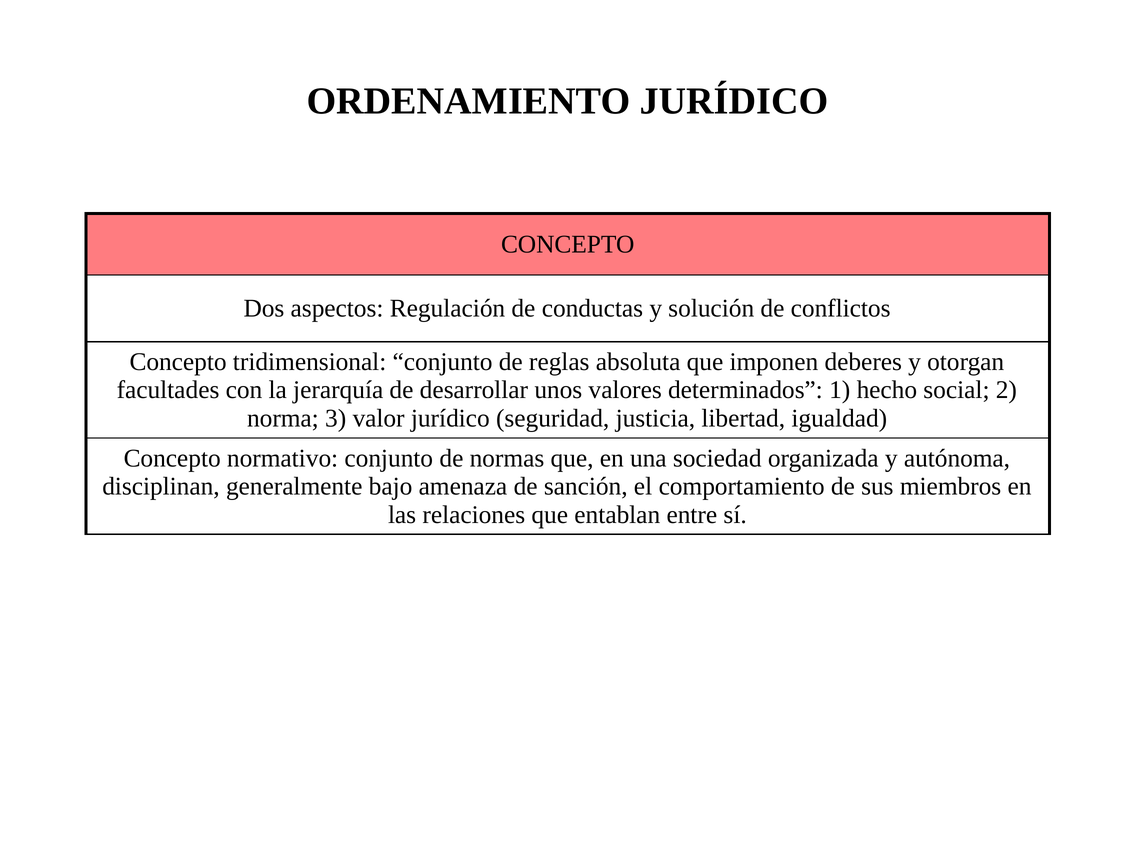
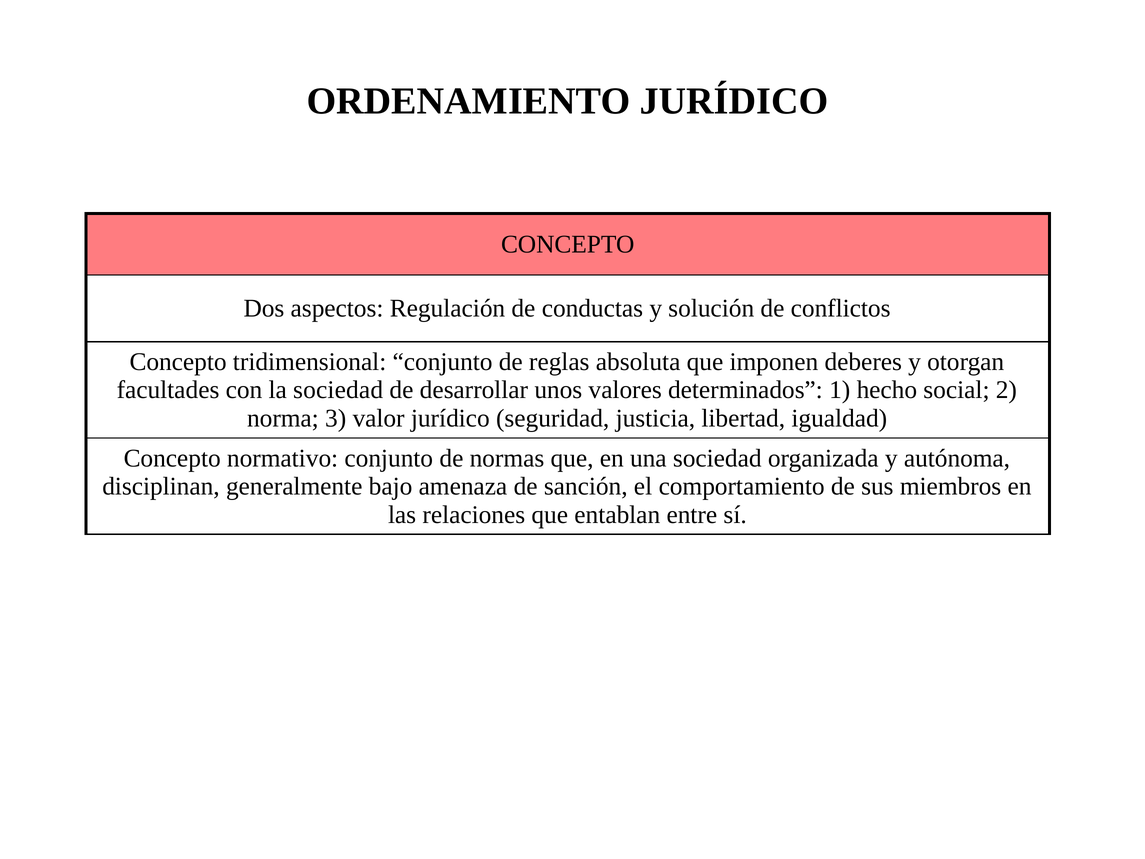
la jerarquía: jerarquía -> sociedad (338, 390)
